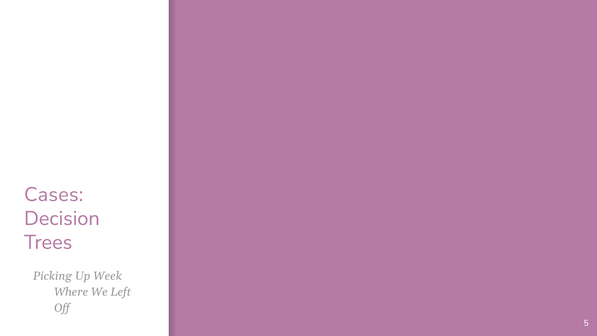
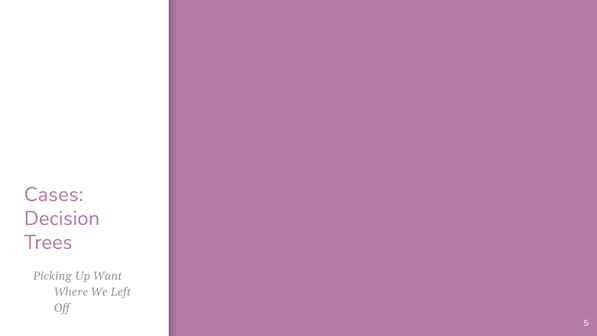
Week: Week -> Want (108, 276)
